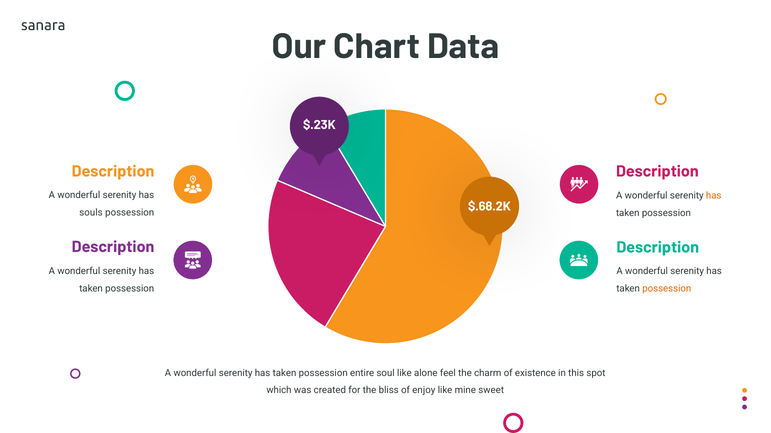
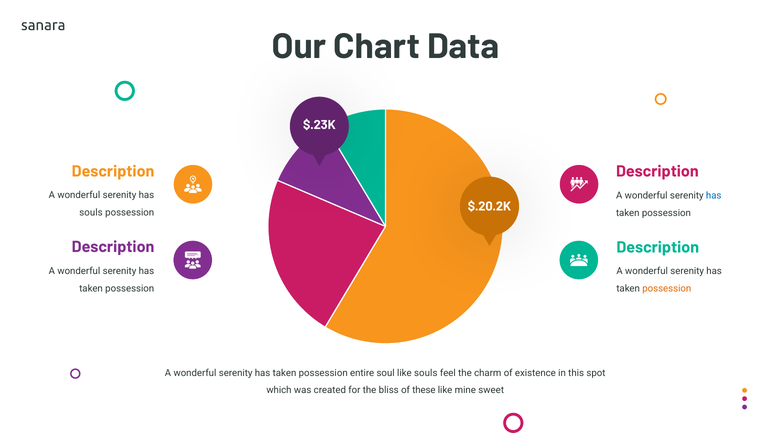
has colour: orange -> blue (714, 196)
$.68.2K: $.68.2K -> $.20.2K (489, 207)
like alone: alone -> souls (426, 373)
enjoy: enjoy -> these (424, 391)
